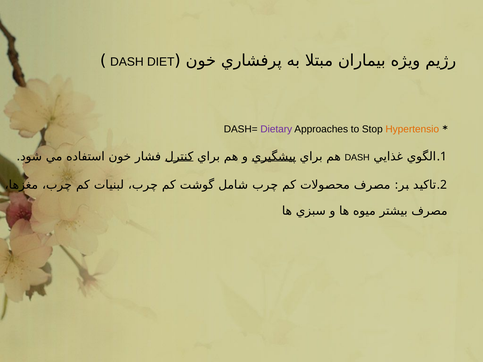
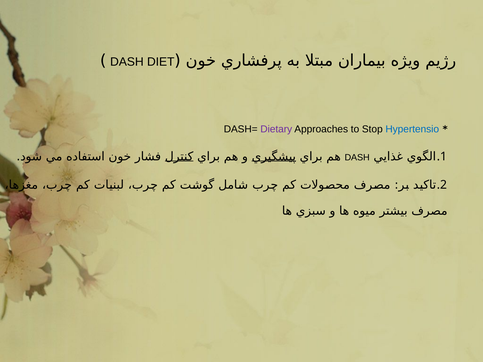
Hypertensio colour: orange -> blue (412, 129)
